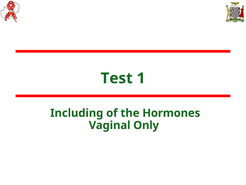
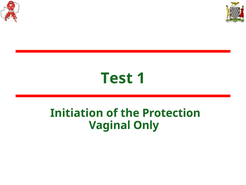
Including: Including -> Initiation (77, 113)
Hormones: Hormones -> Protection (171, 113)
